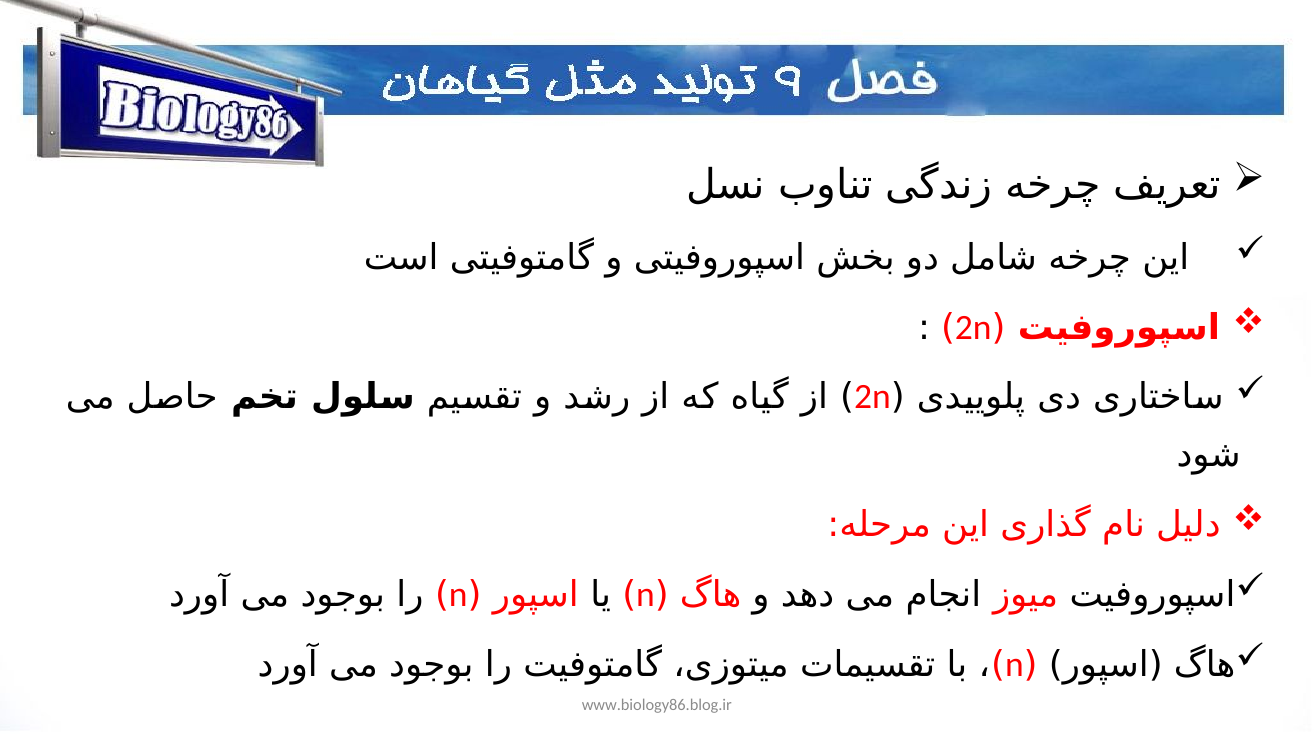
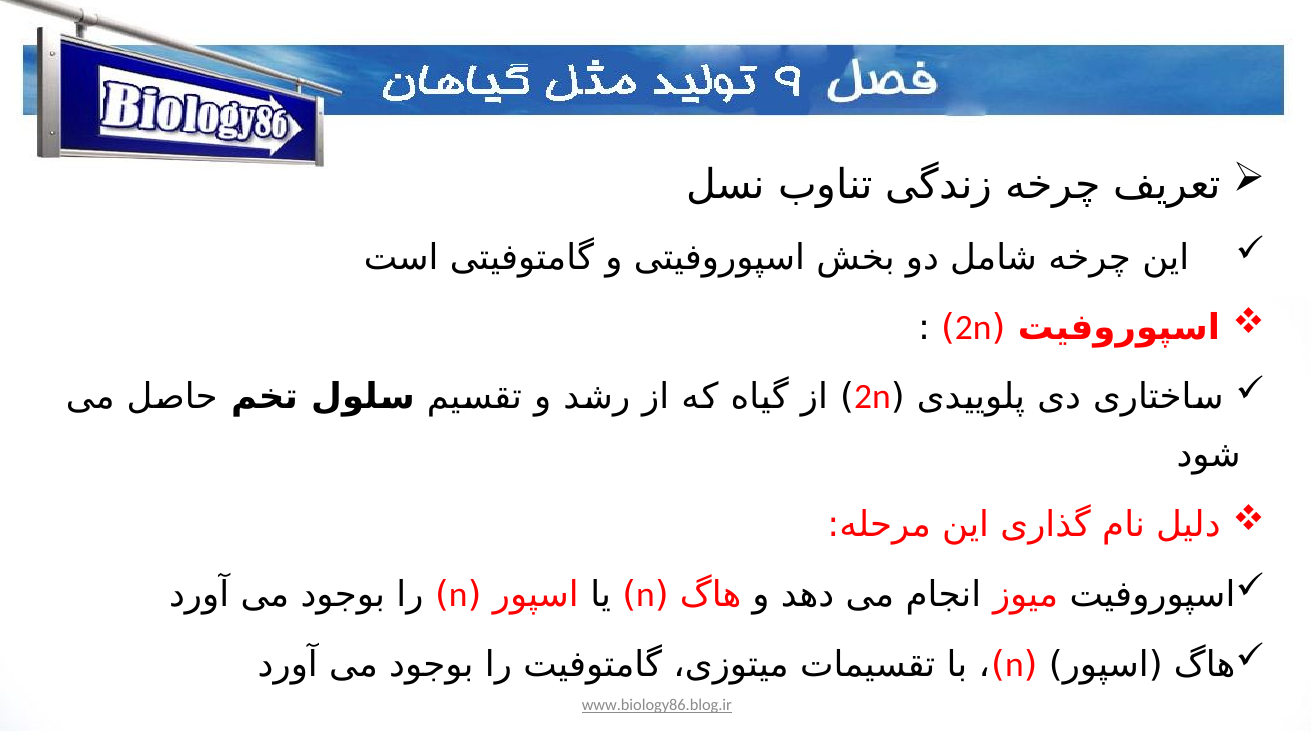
www.biology86.blog.ir underline: none -> present (657, 706)
